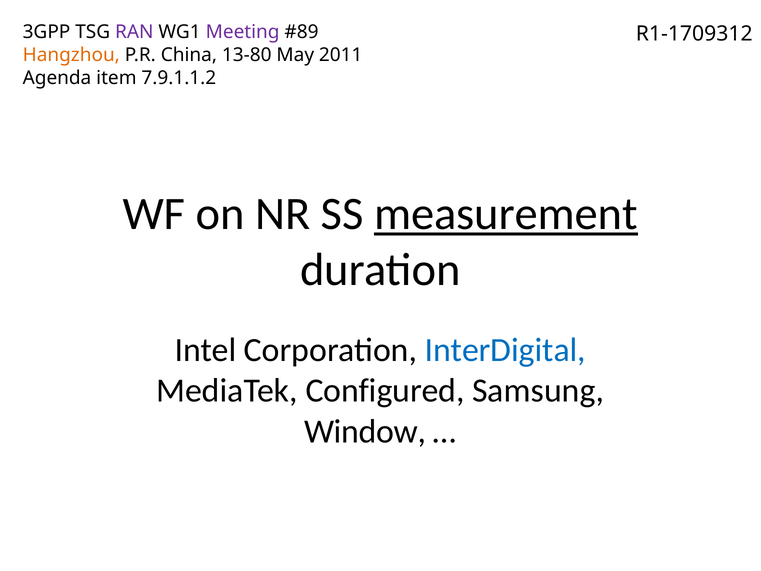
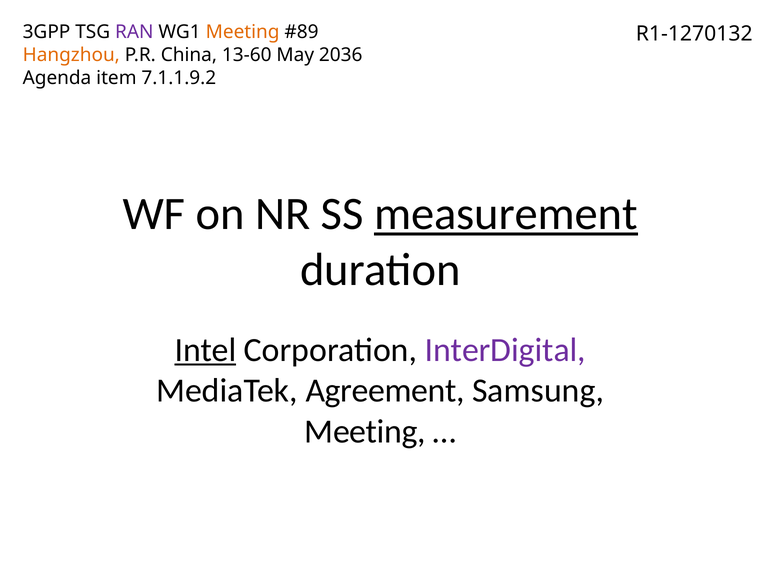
Meeting colour: purple -> orange (243, 32)
R1-1709312: R1-1709312 -> R1-1270132 (694, 34)
13-80: 13-80 -> 13-60 (247, 55)
2011: 2011 -> 2036 (341, 55)
7.9.1.1.2: 7.9.1.1.2 -> 7.1.1.9.2 (179, 78)
Intel underline: none -> present (205, 350)
InterDigital colour: blue -> purple (505, 350)
Configured: Configured -> Agreement (385, 391)
Window: Window -> Meeting (365, 431)
